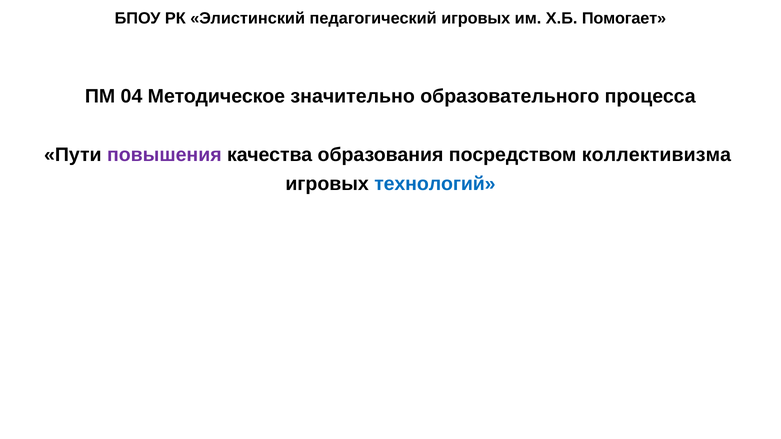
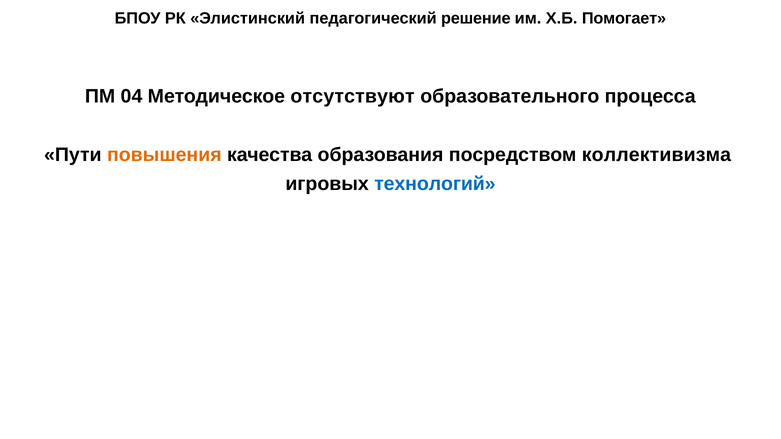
педагогический игровых: игровых -> решение (476, 18)
значительно: значительно -> отсутствуют (353, 96)
повышения colour: purple -> orange (164, 155)
